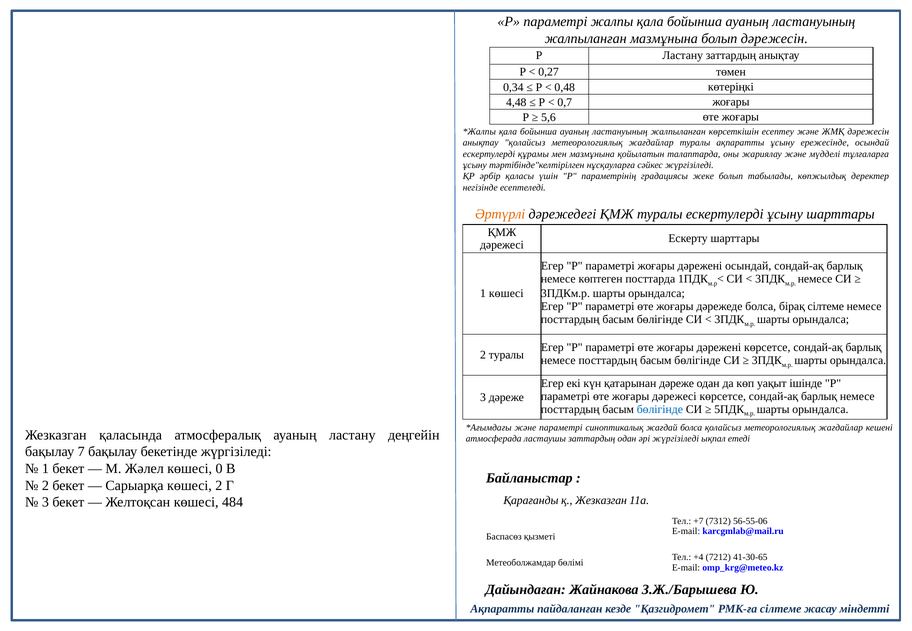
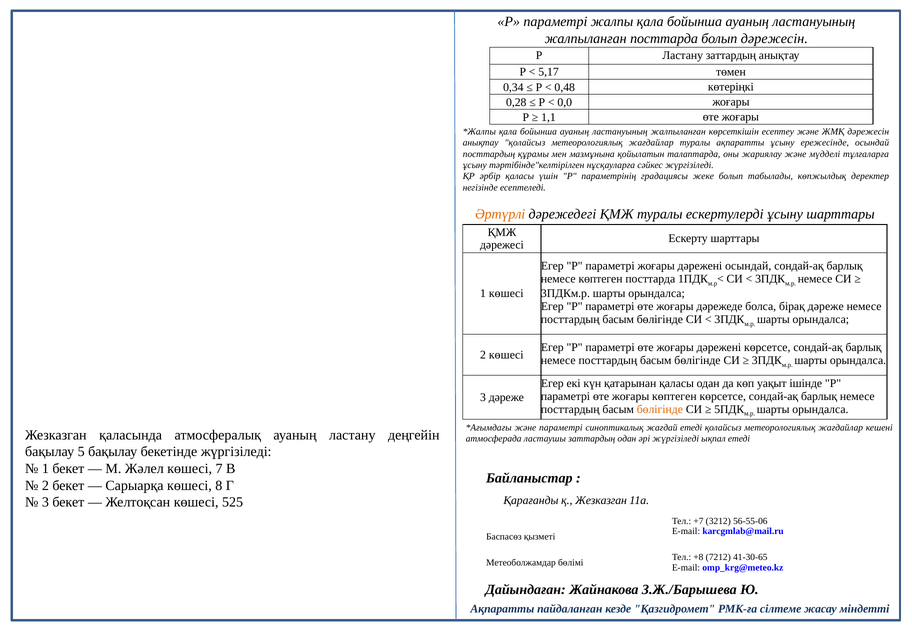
жалпыланған мазмұнына: мазмұнына -> посттарда (664, 38)
0,27: 0,27 -> 5,17 (549, 72)
4,48: 4,48 -> 0,28 (516, 102)
0,7: 0,7 -> 0,0 (565, 102)
5,6: 5,6 -> 1,1 (548, 117)
ескертулерді: ескертулерді -> посттардың (489, 154)
бірақ сілтеме: сілтеме -> дәреже (826, 307)
2 туралы: туралы -> көшесі (506, 355)
қатарынан дәреже: дәреже -> қаласы (677, 384)
жоғары дәрежесі: дәрежесі -> көптеген (674, 397)
бөлігінде colour: blue -> orange (660, 409)
жағдай болса: болса -> етеді (691, 428)
7: 7 -> 5 (81, 452)
0: 0 -> 7 (219, 469)
көшесі 2: 2 -> 8 (219, 486)
484: 484 -> 525 (233, 503)
7312: 7312 -> 3212 (718, 521)
+4: +4 -> +8 (698, 558)
